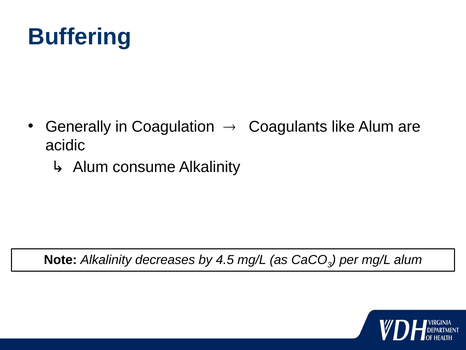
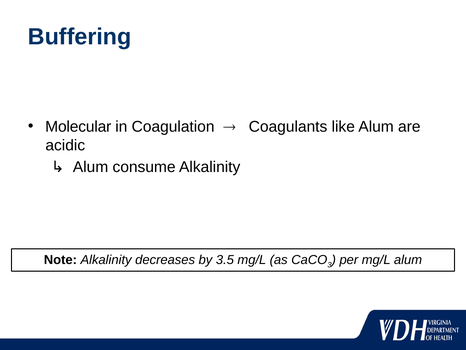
Generally: Generally -> Molecular (78, 127)
4.5: 4.5 -> 3.5 (225, 260)
